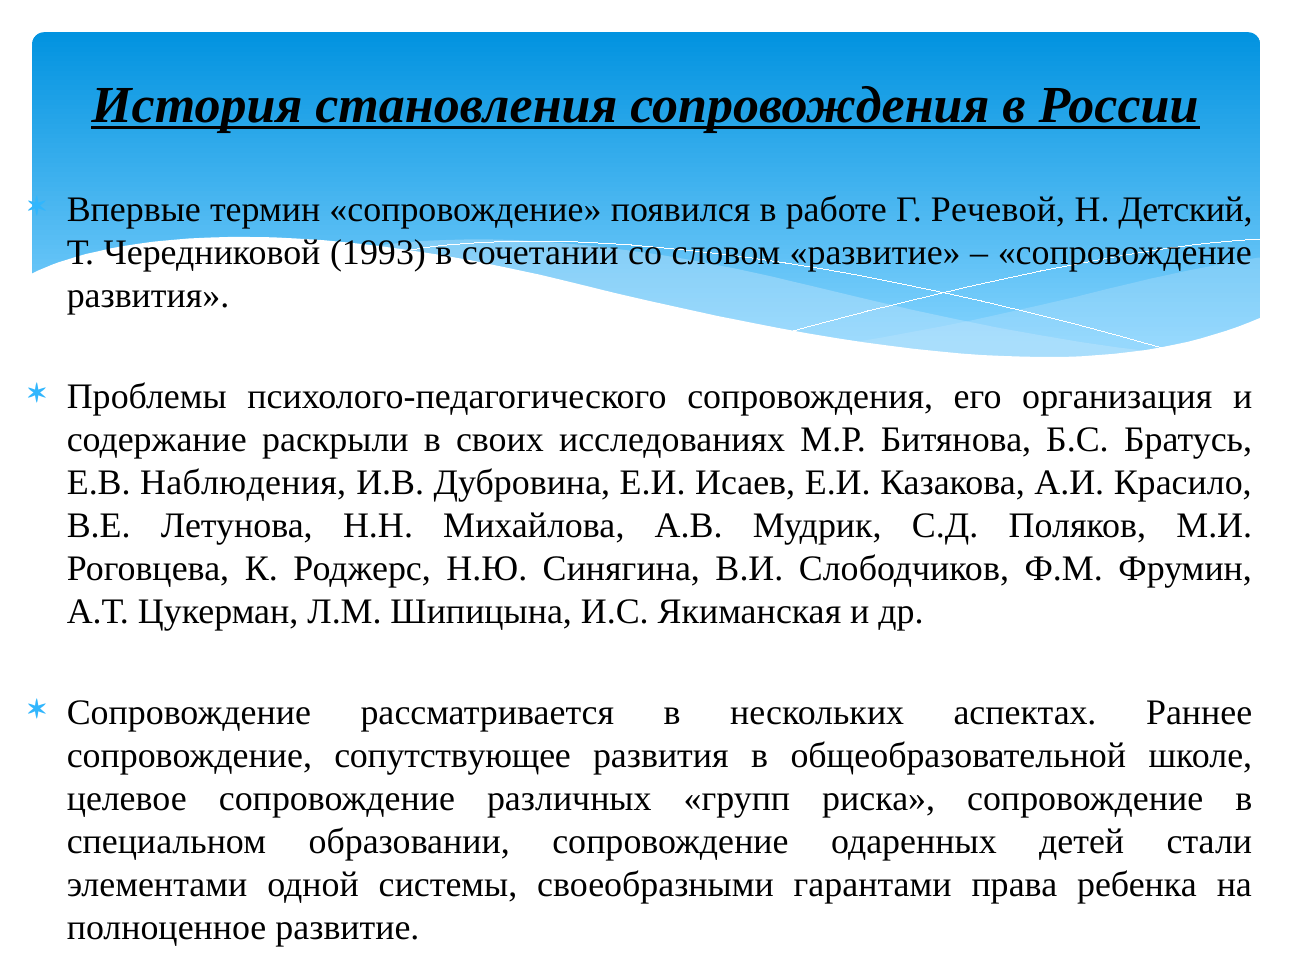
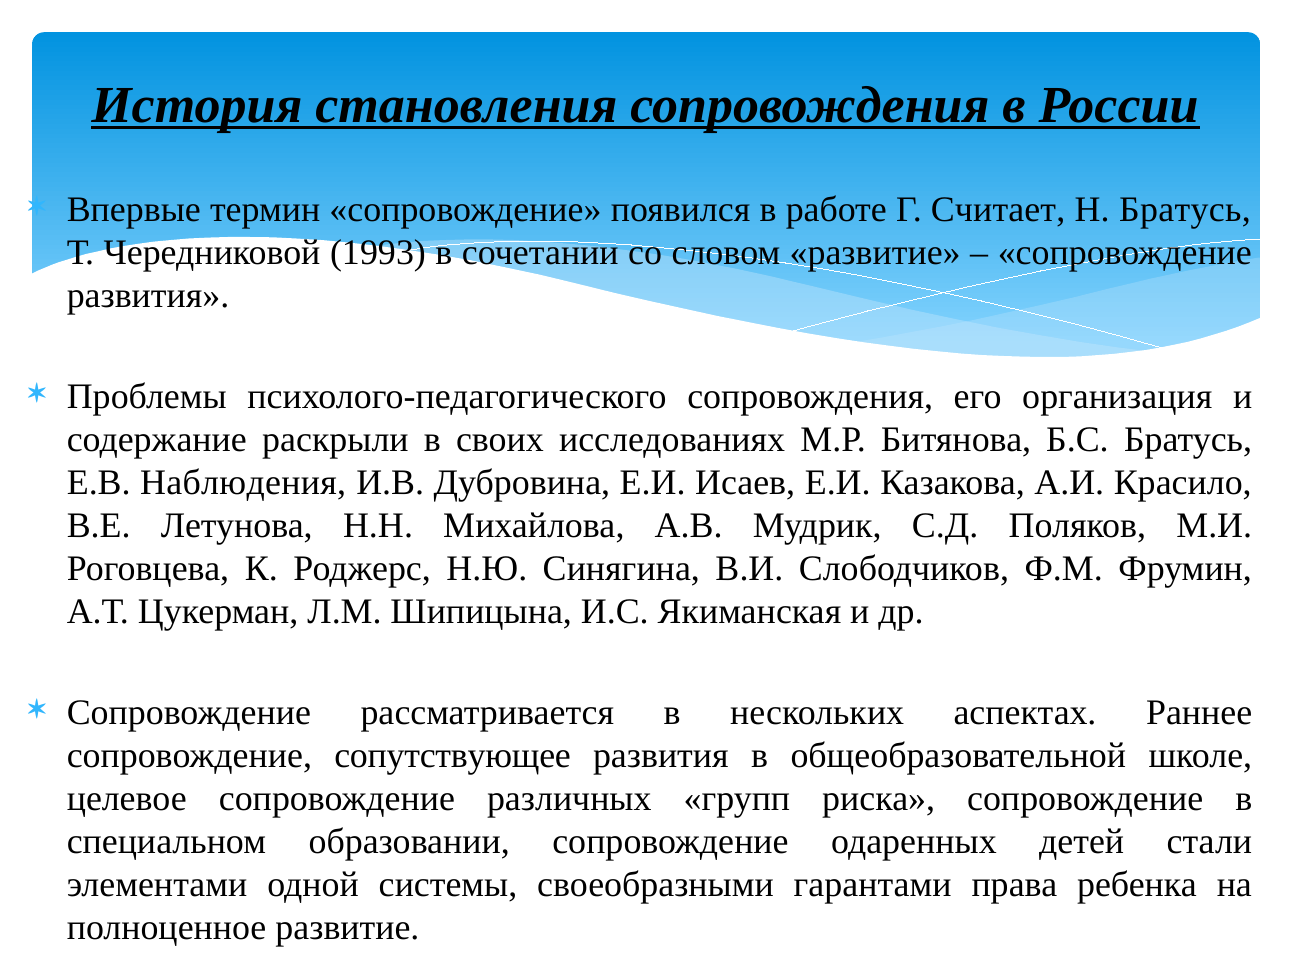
Речевой: Речевой -> Считает (998, 210)
Н Детский: Детский -> Братусь (1185, 210)
